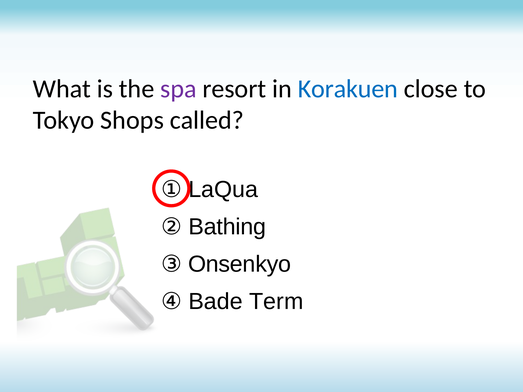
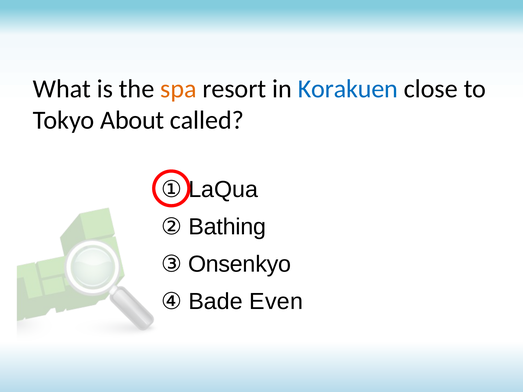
spa colour: purple -> orange (179, 89)
Shops: Shops -> About (132, 120)
Term: Term -> Even (276, 302)
